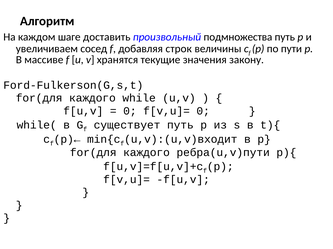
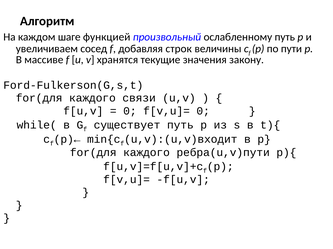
доставить: доставить -> функцией (107, 37)
подмножества: подмножества -> ослабленному (238, 37)
while: while -> связи (139, 98)
